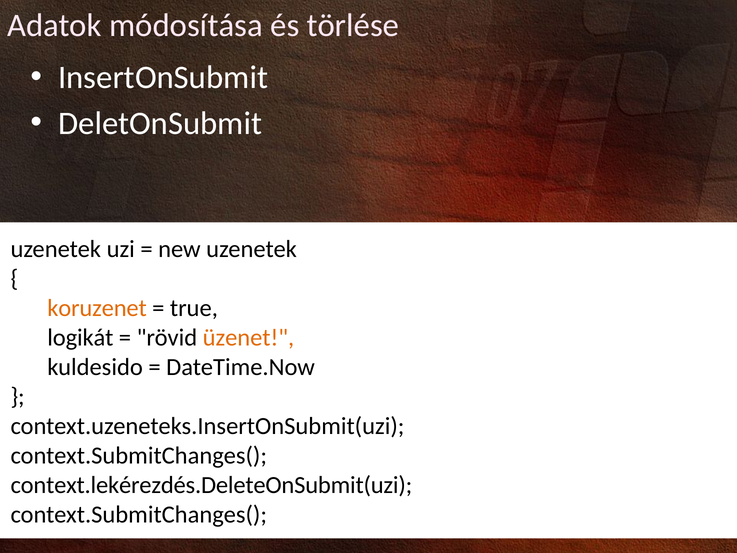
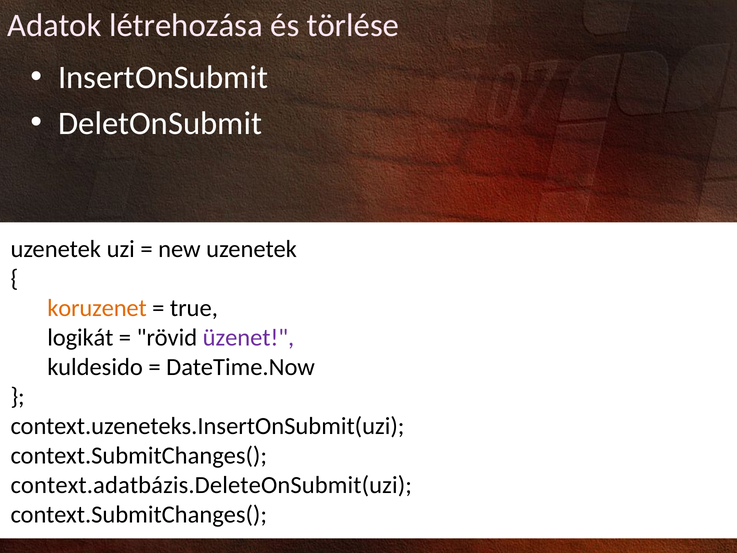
módosítása: módosítása -> létrehozása (186, 26)
üzenet colour: orange -> purple (248, 338)
context.lekérezdés.DeleteOnSubmit(uzi: context.lekérezdés.DeleteOnSubmit(uzi -> context.adatbázis.DeleteOnSubmit(uzi (211, 485)
